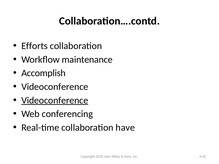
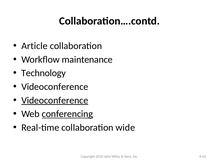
Efforts: Efforts -> Article (35, 46)
Accomplish: Accomplish -> Technology (44, 73)
conferencing underline: none -> present (67, 114)
have: have -> wide (125, 128)
